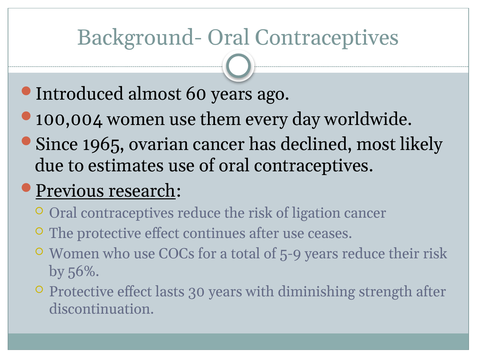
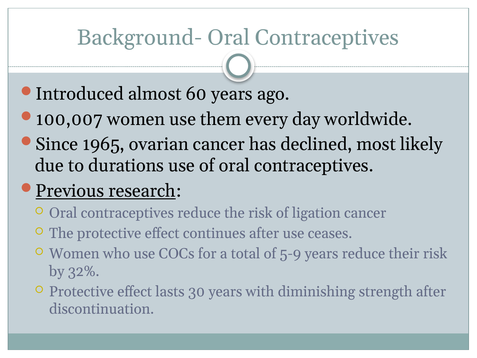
100,004: 100,004 -> 100,007 (69, 119)
estimates: estimates -> durations (126, 166)
56%: 56% -> 32% (84, 271)
